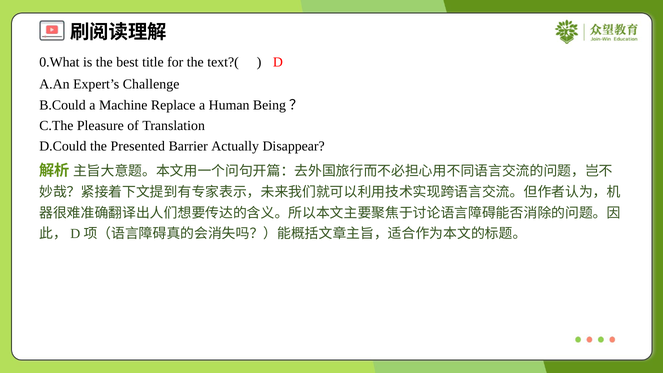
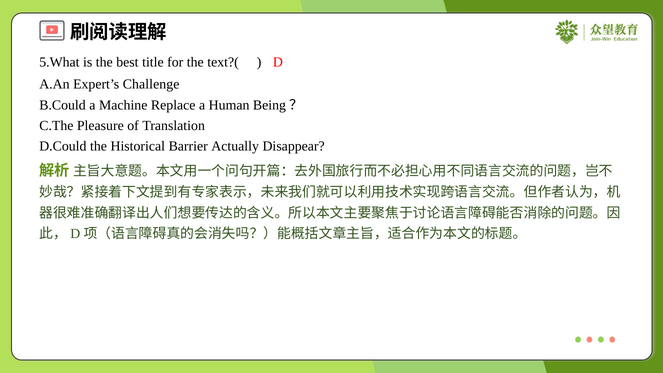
0.What: 0.What -> 5.What (59, 62)
Presented: Presented -> Historical (138, 146)
